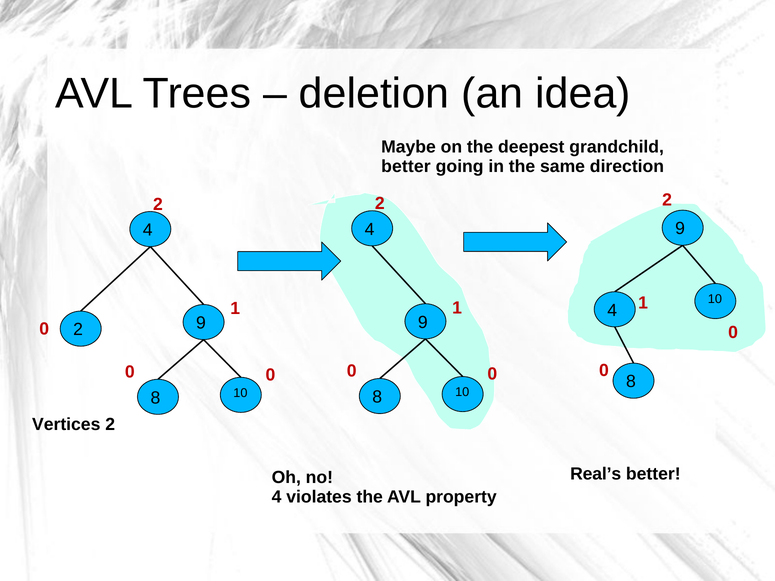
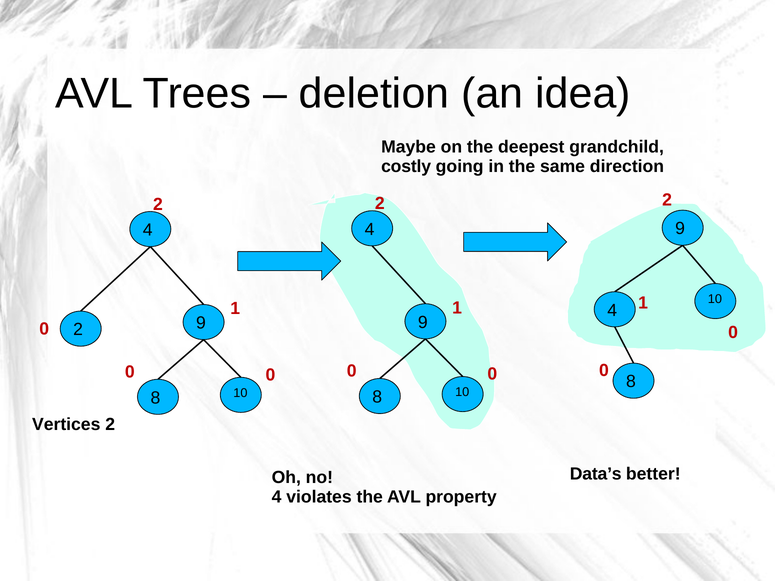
better: better -> costly (406, 166)
Real’s: Real’s -> Data’s (596, 474)
